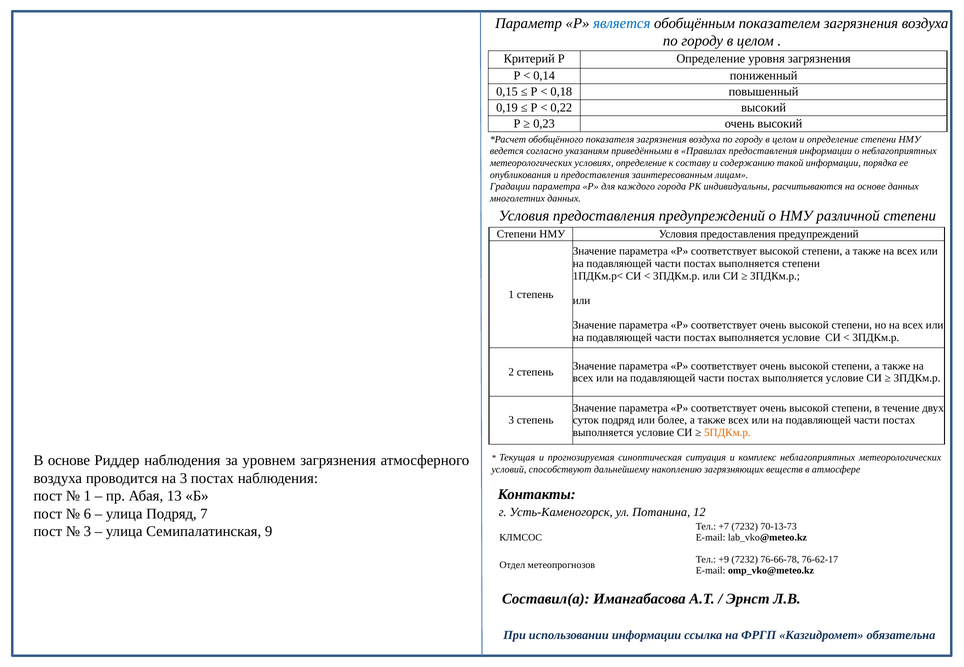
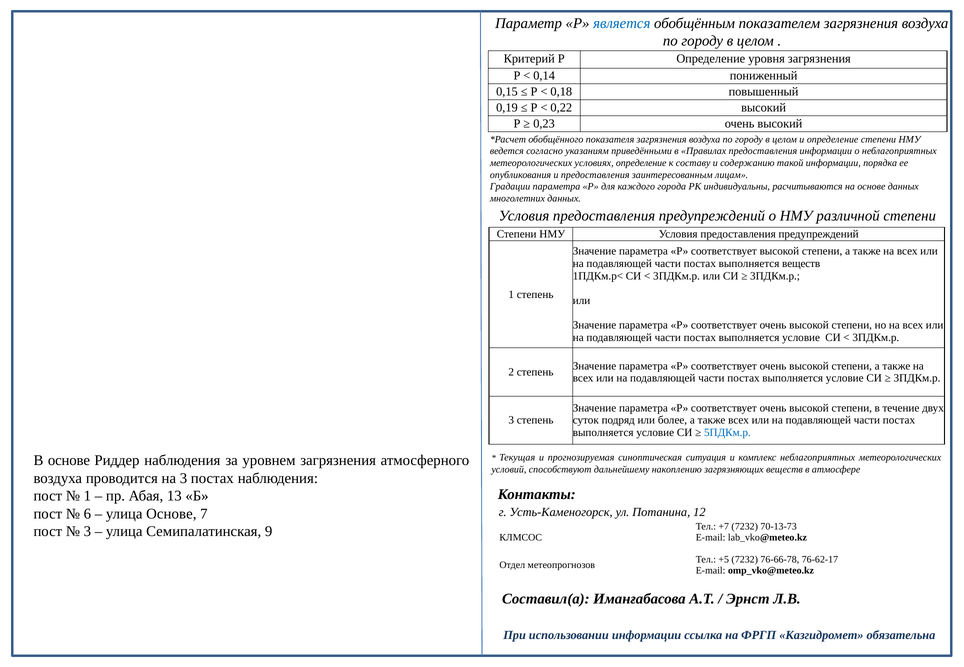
выполняется степени: степени -> веществ (801, 264)
5ПДКм.р colour: orange -> blue (727, 433)
улица Подряд: Подряд -> Основе (171, 514)
+9: +9 -> +5 (724, 560)
